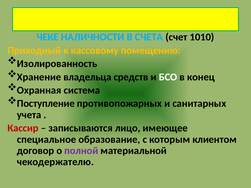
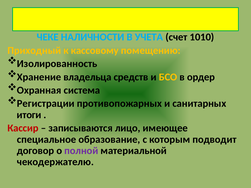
СЧЕТА: СЧЕТА -> УЧЕТА (149, 37)
БСО colour: white -> yellow (168, 77)
конец: конец -> ордер (201, 77)
Поступление: Поступление -> Регистрации (46, 104)
учета: учета -> итоги (29, 115)
клиентом: клиентом -> подводит (215, 140)
